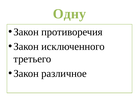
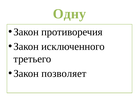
различное: различное -> позволяет (64, 74)
